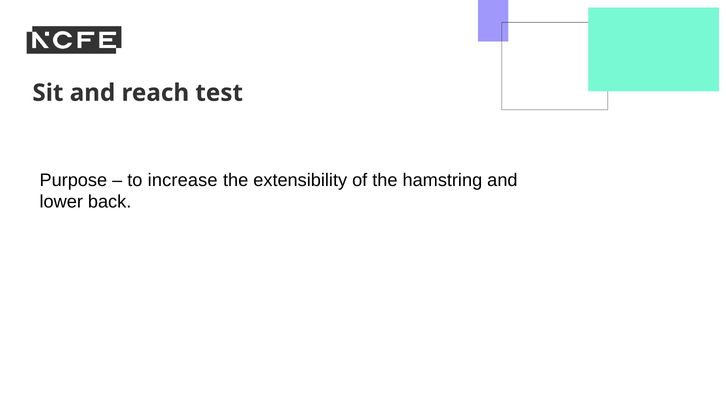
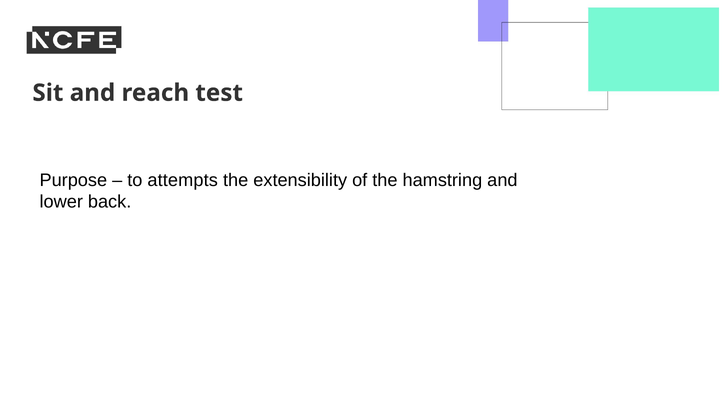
increase: increase -> attempts (183, 180)
